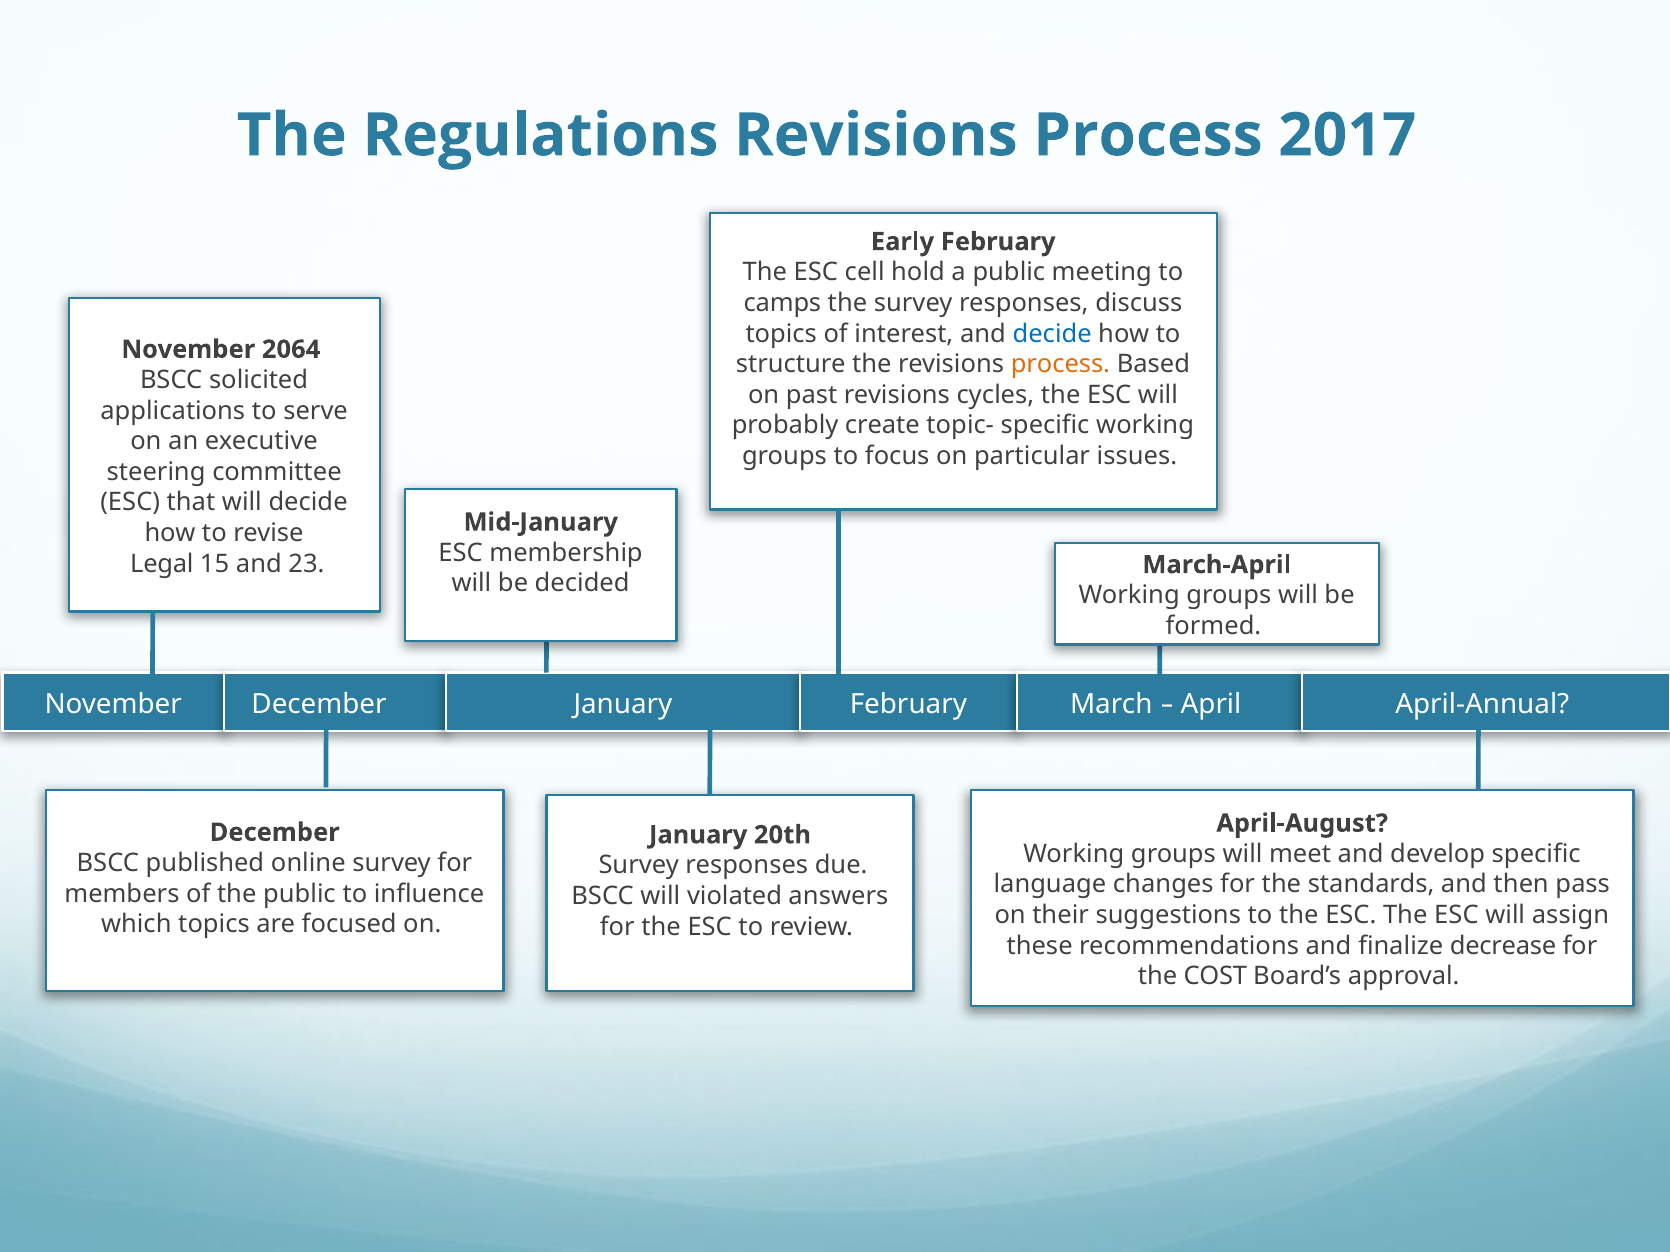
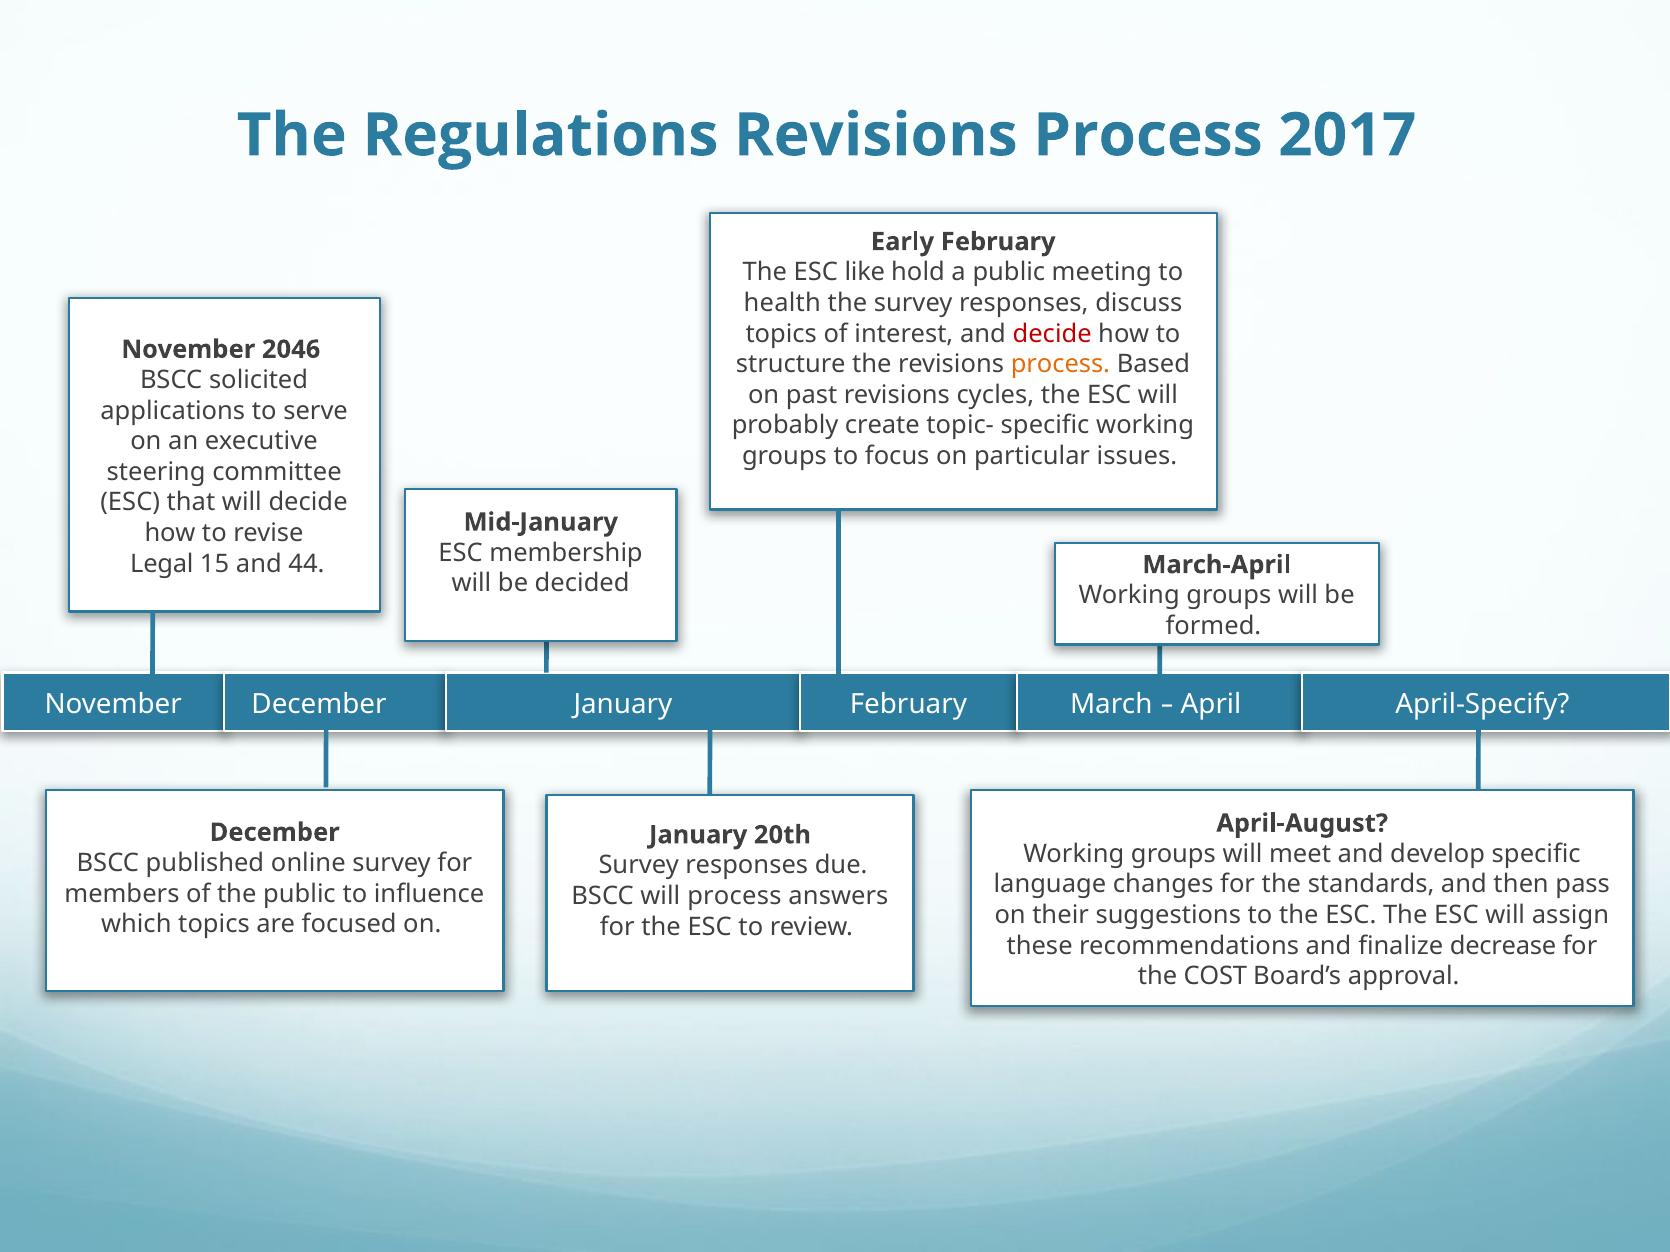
cell: cell -> like (865, 273)
camps: camps -> health (782, 303)
decide colour: blue -> red (1052, 334)
2064: 2064 -> 2046 (291, 350)
23: 23 -> 44 (306, 564)
April-Annual: April-Annual -> April-Specify (1482, 704)
will violated: violated -> process (734, 897)
